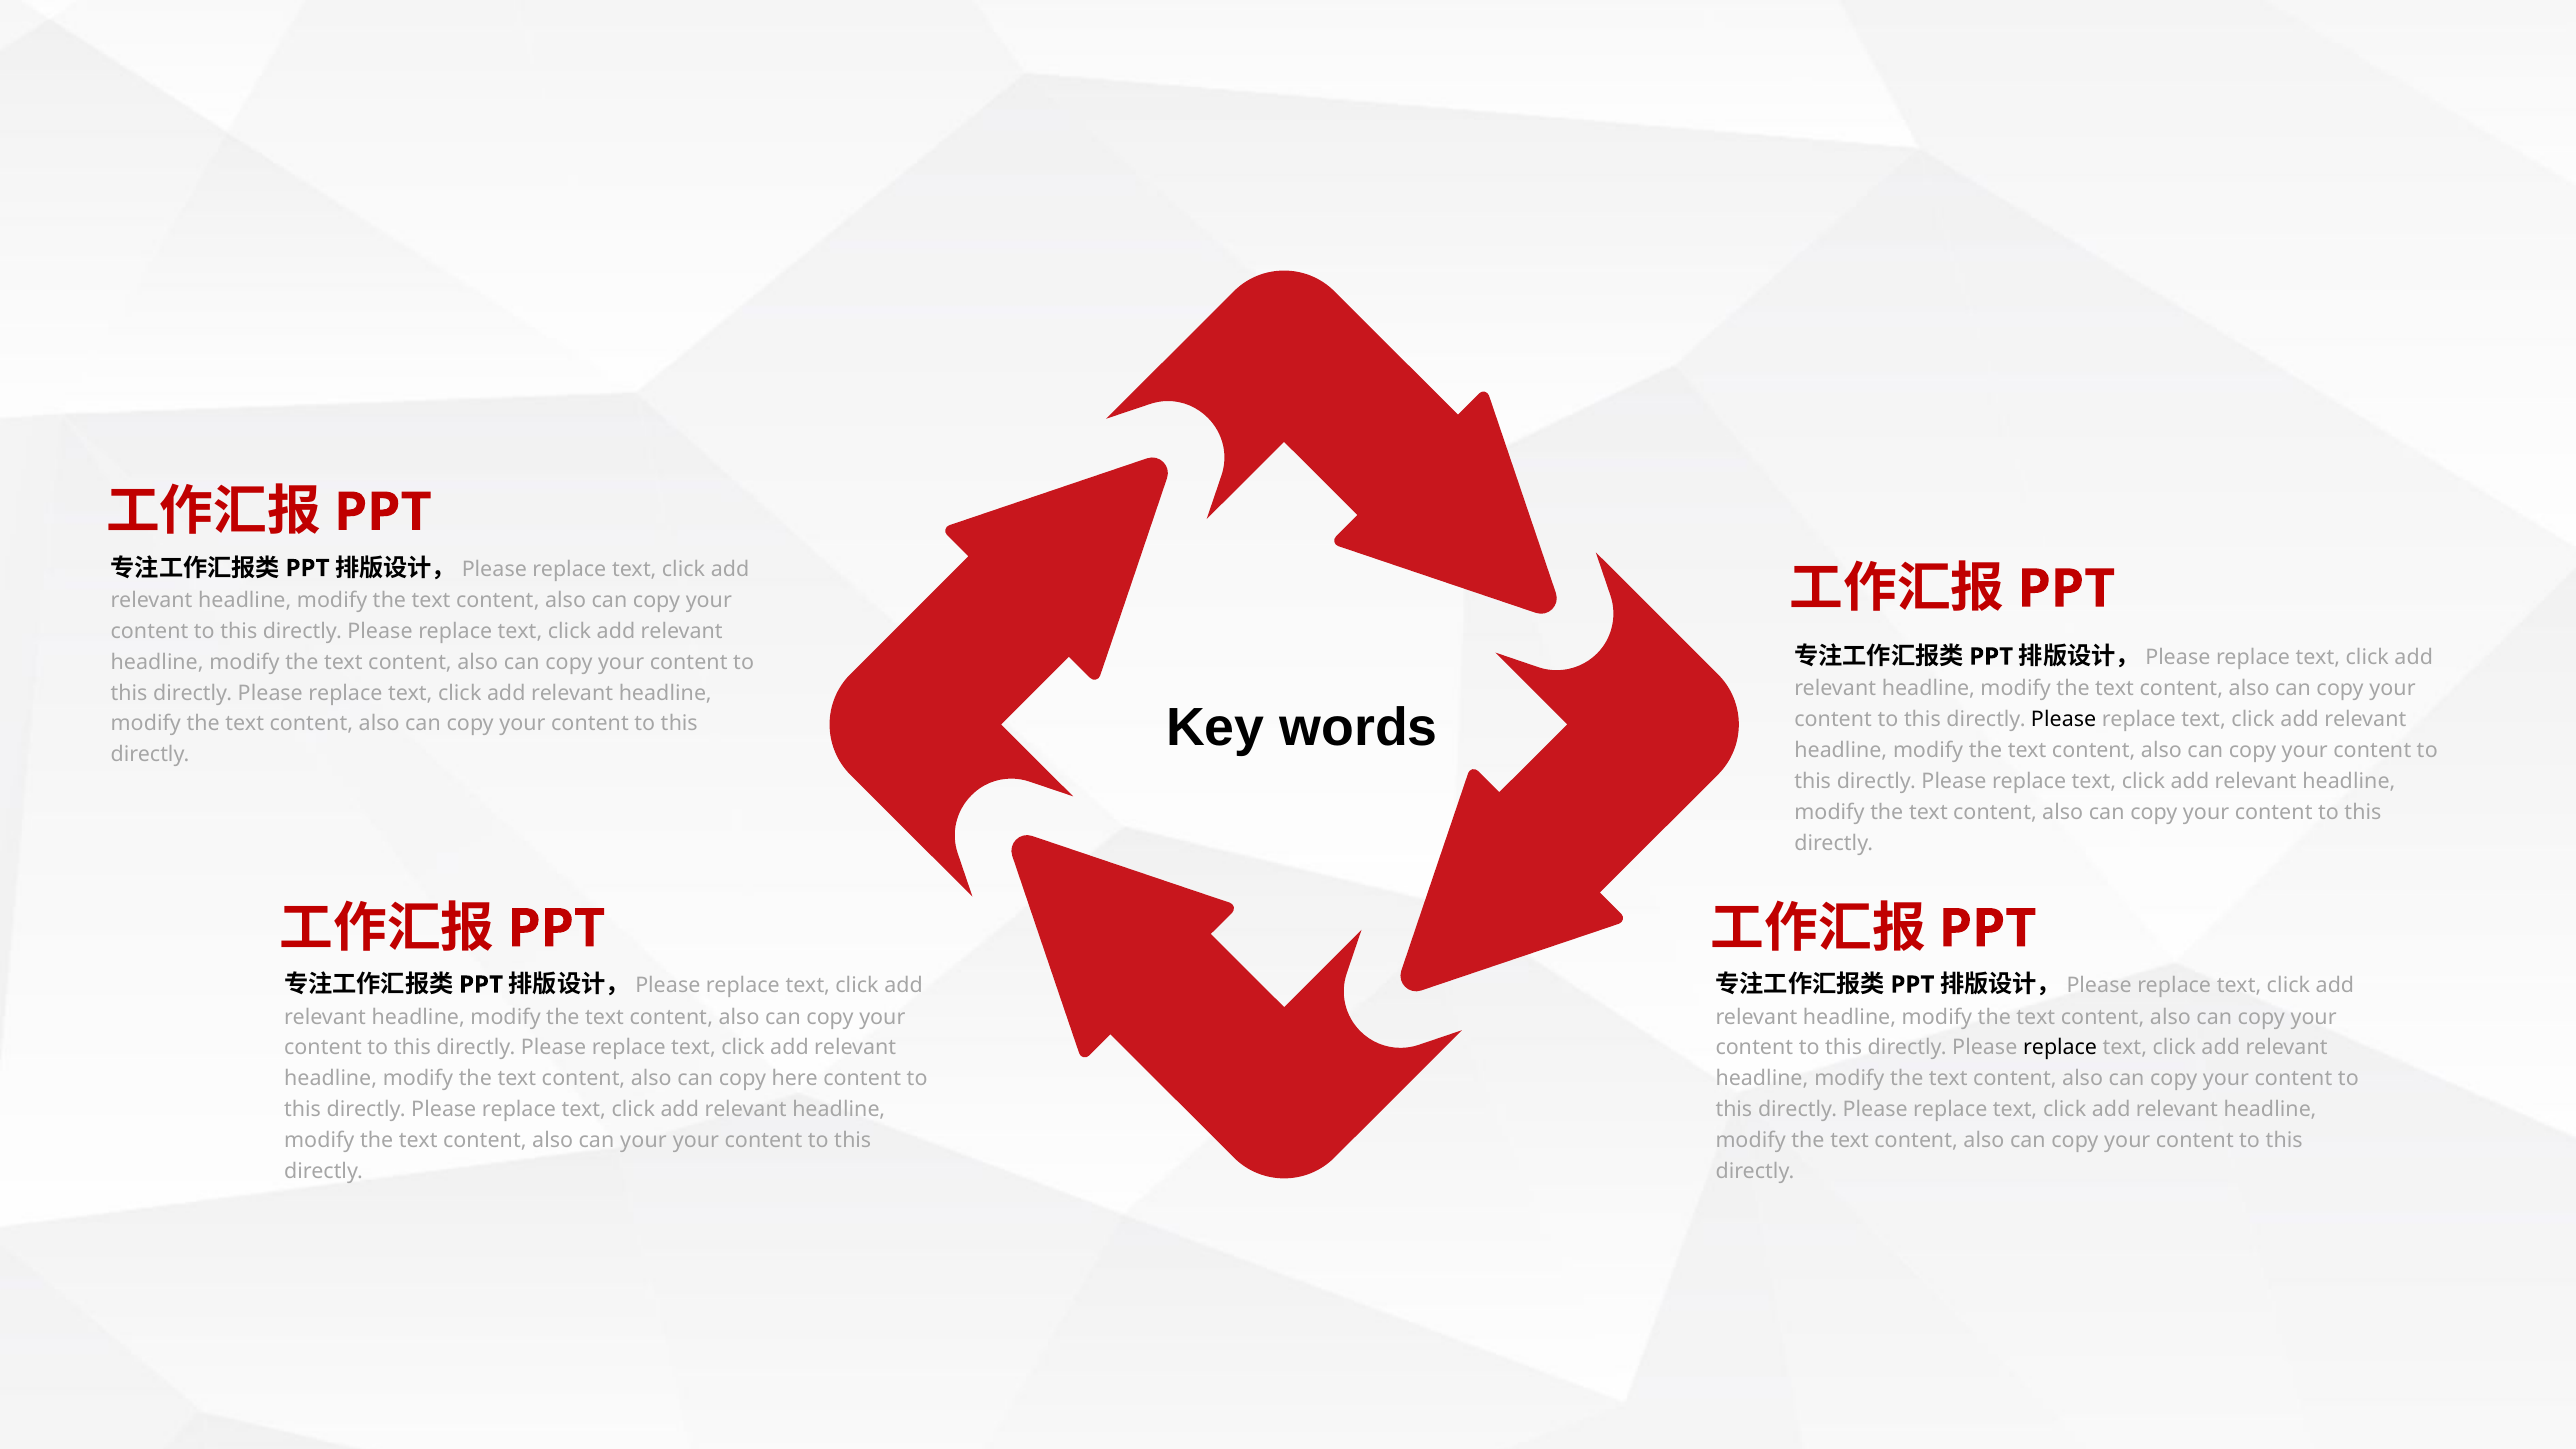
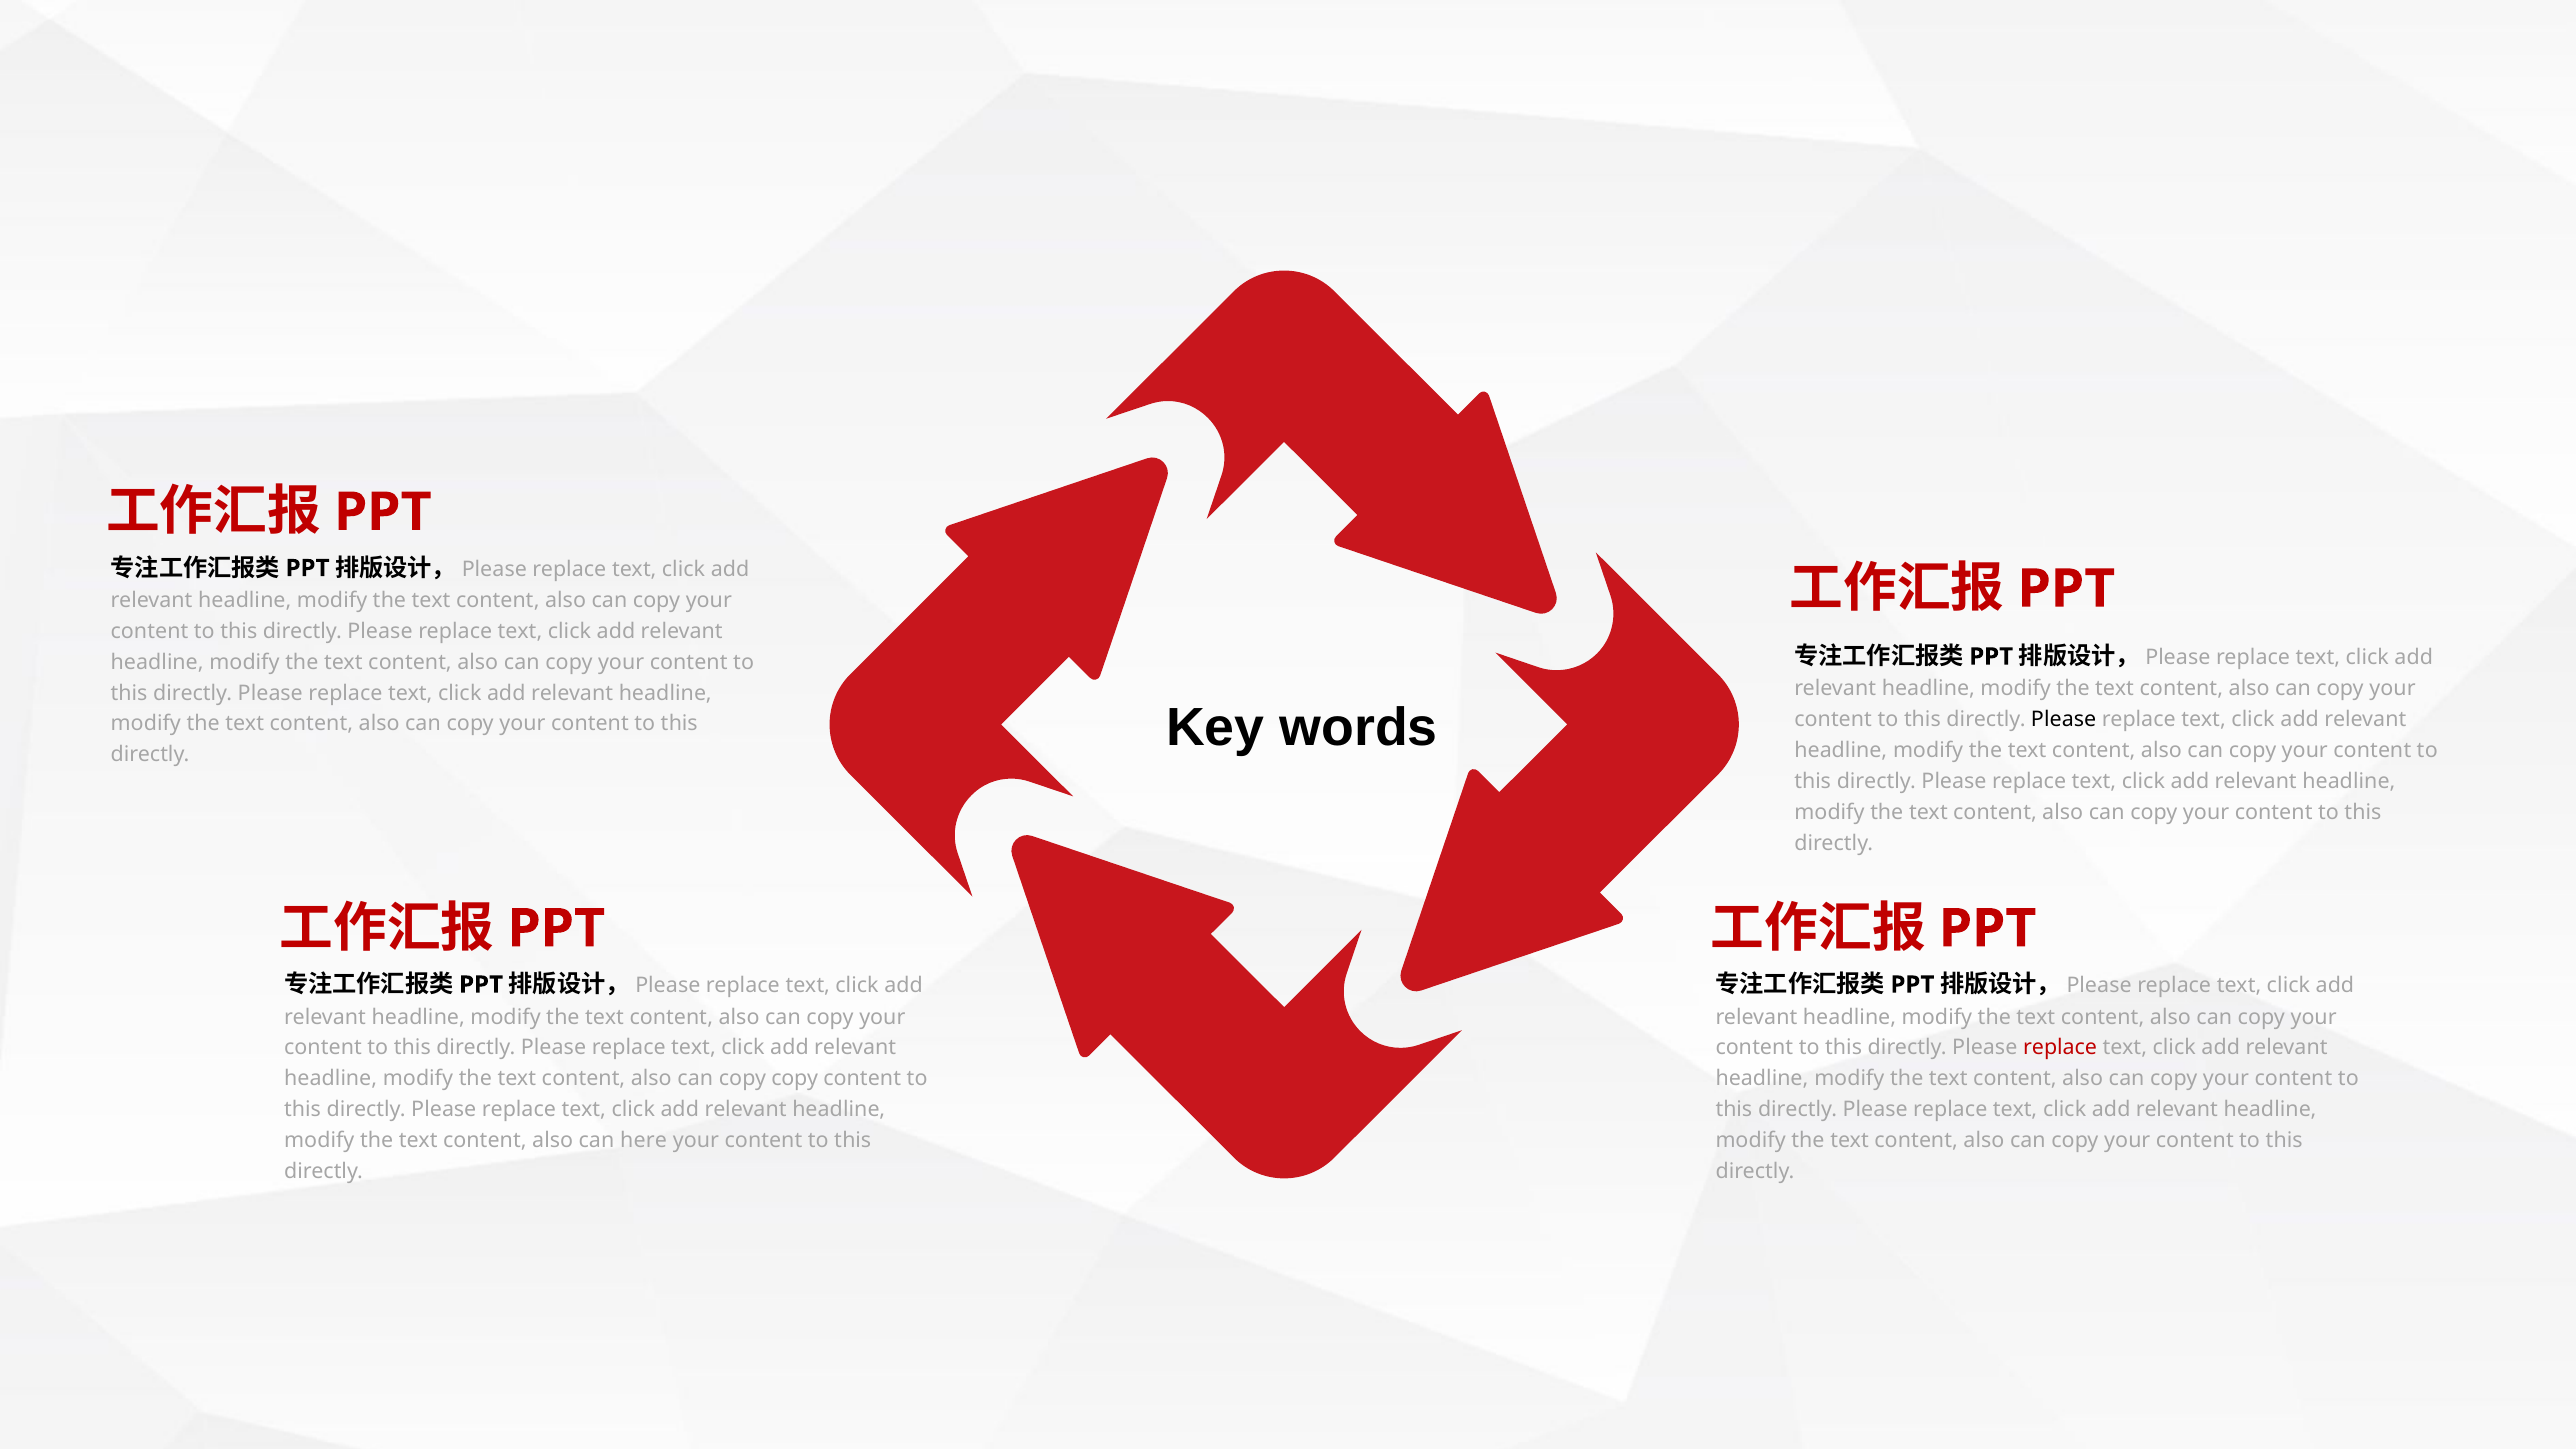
replace colour: black -> red (2060, 1048)
copy here: here -> copy (795, 1079)
can your: your -> here (644, 1140)
